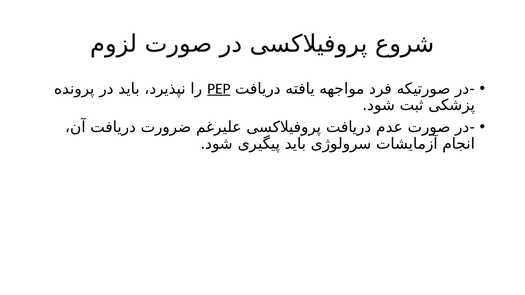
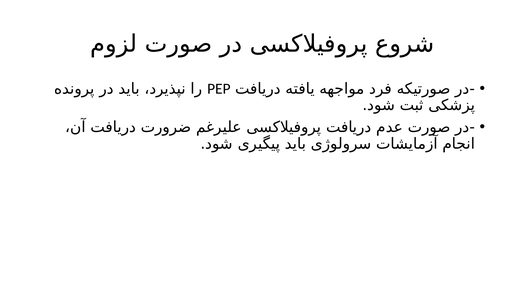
PEP underline: present -> none (219, 89)
